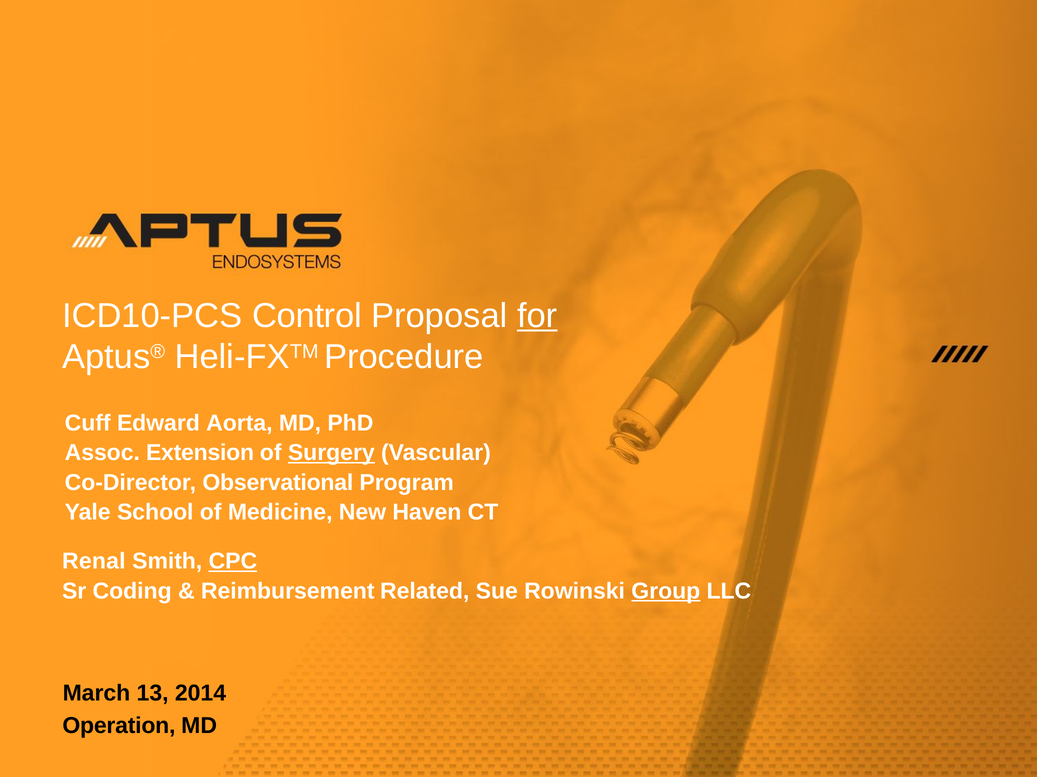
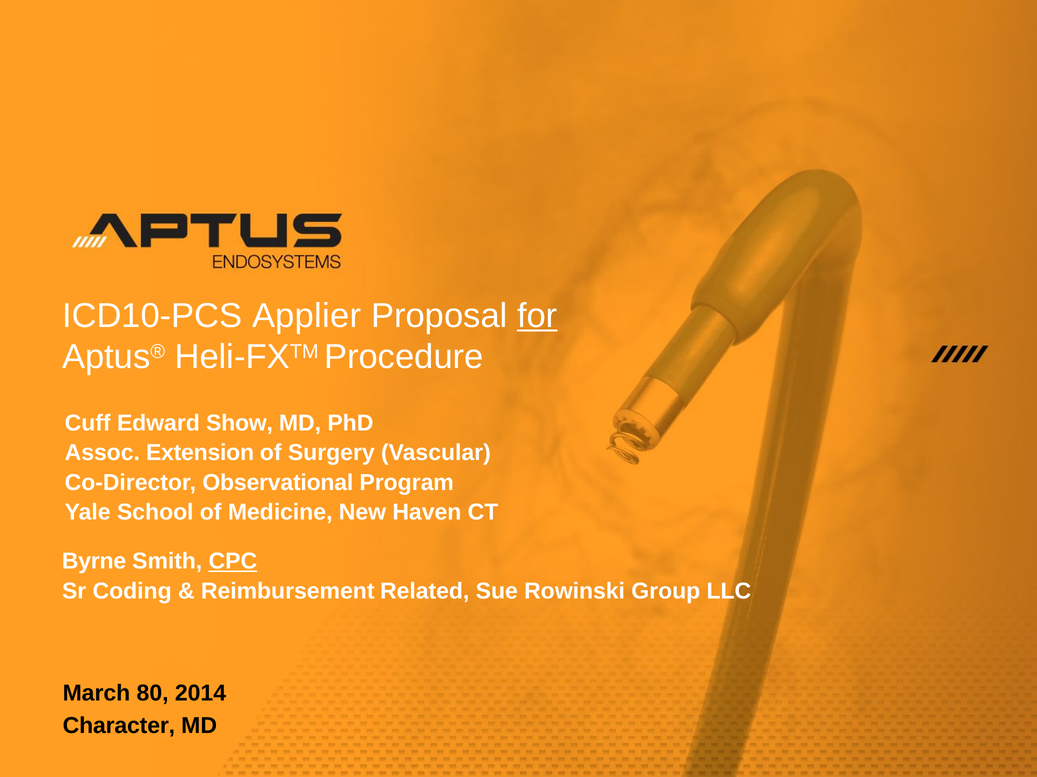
Control: Control -> Applier (307, 316)
Aorta: Aorta -> Show (240, 423)
Surgery underline: present -> none (331, 453)
Renal: Renal -> Byrne (94, 562)
Group underline: present -> none (666, 592)
13: 13 -> 80 (153, 694)
Operation: Operation -> Character (119, 727)
